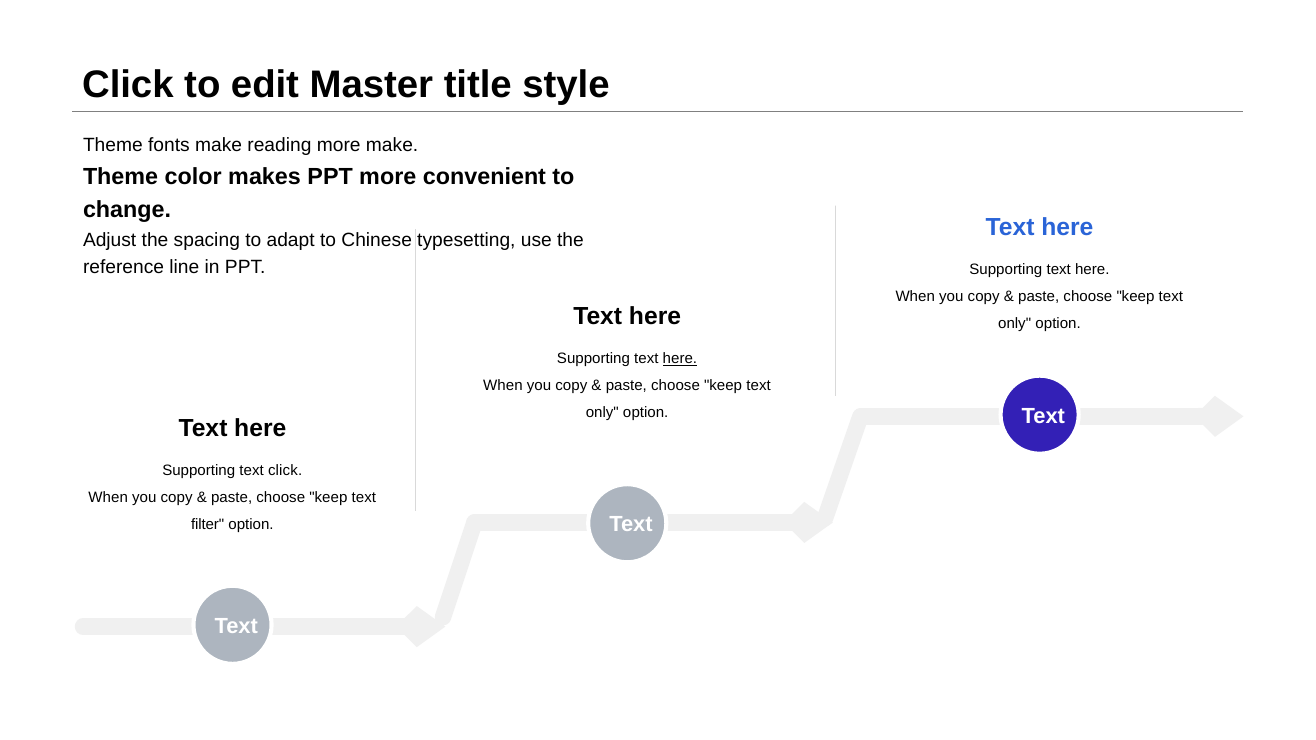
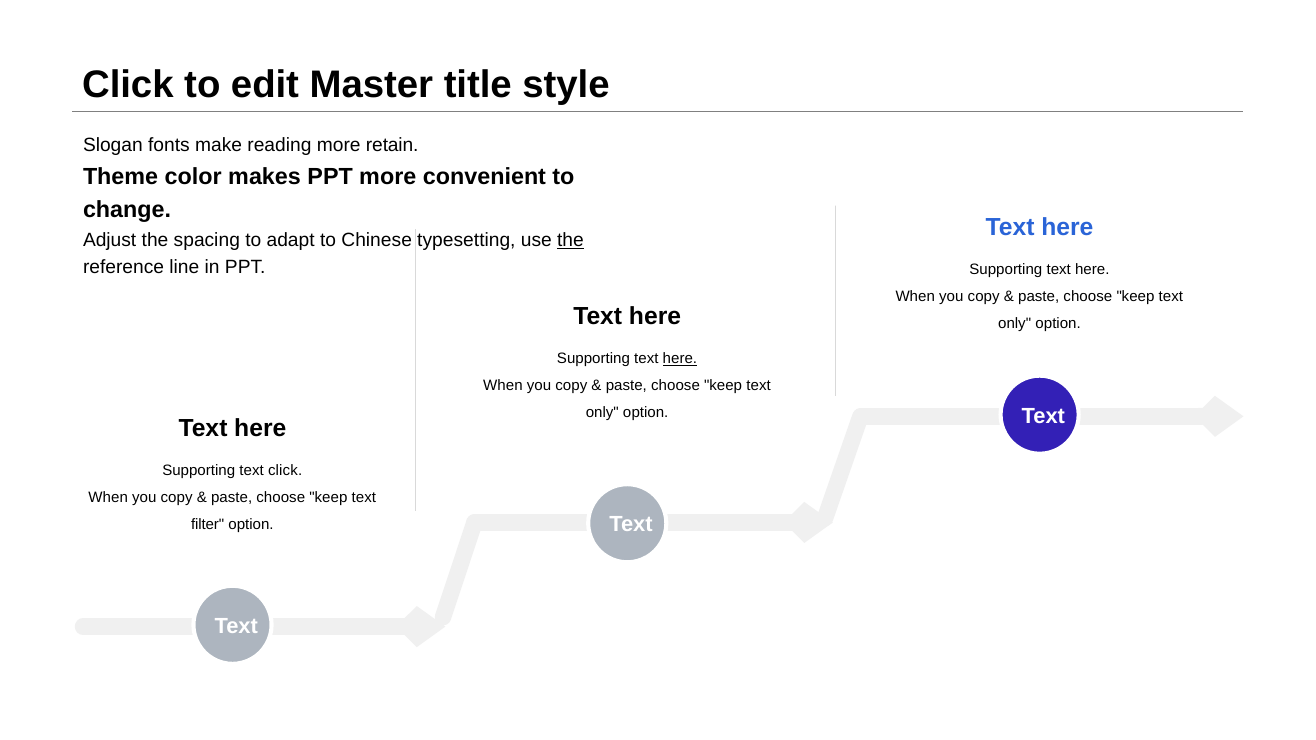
Theme: Theme -> Slogan (113, 145)
more make: make -> retain (392, 145)
the underline: none -> present (571, 240)
